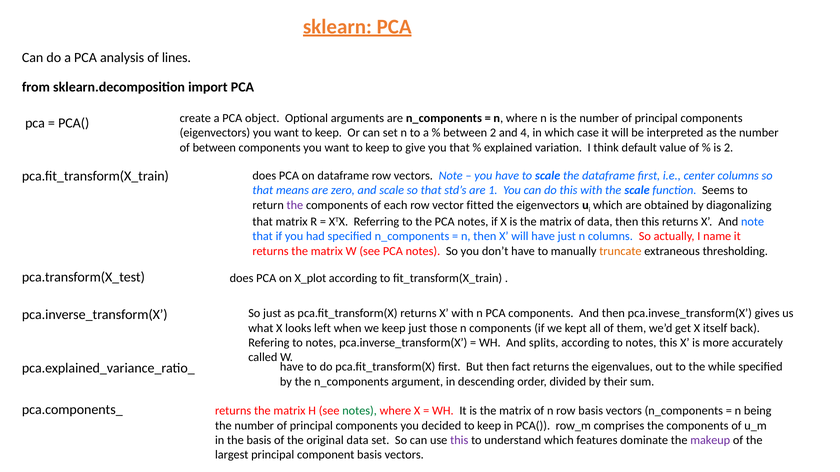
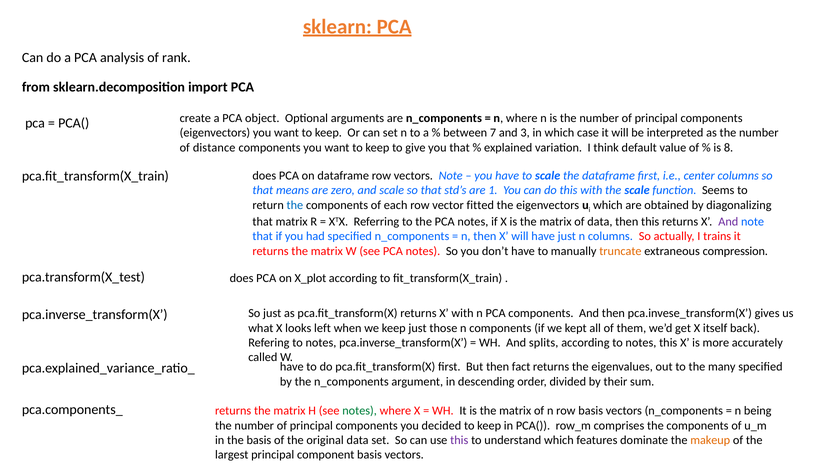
lines: lines -> rank (176, 58)
between 2: 2 -> 7 (493, 133)
4: 4 -> 3 (525, 133)
of between: between -> distance (214, 148)
is 2: 2 -> 8 (729, 148)
the colour: purple -> blue (295, 205)
And colour: black -> purple (728, 222)
name: name -> trains (717, 237)
thresholding: thresholding -> compression (735, 251)
while: while -> many (722, 367)
makeup colour: purple -> orange (710, 441)
